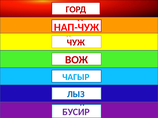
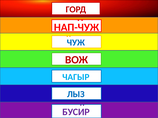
ЧУЖ colour: red -> blue (76, 43)
